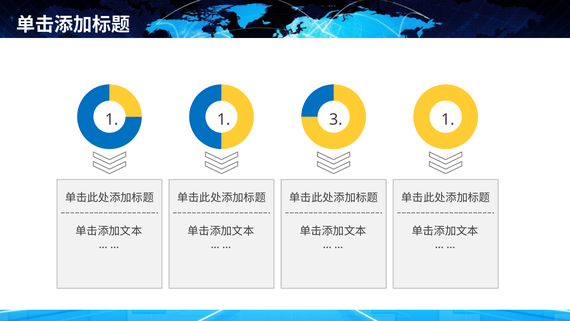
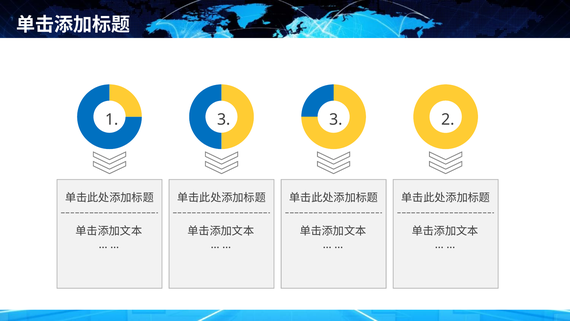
1 1: 1 -> 3 (224, 120)
3 1: 1 -> 2 (448, 120)
